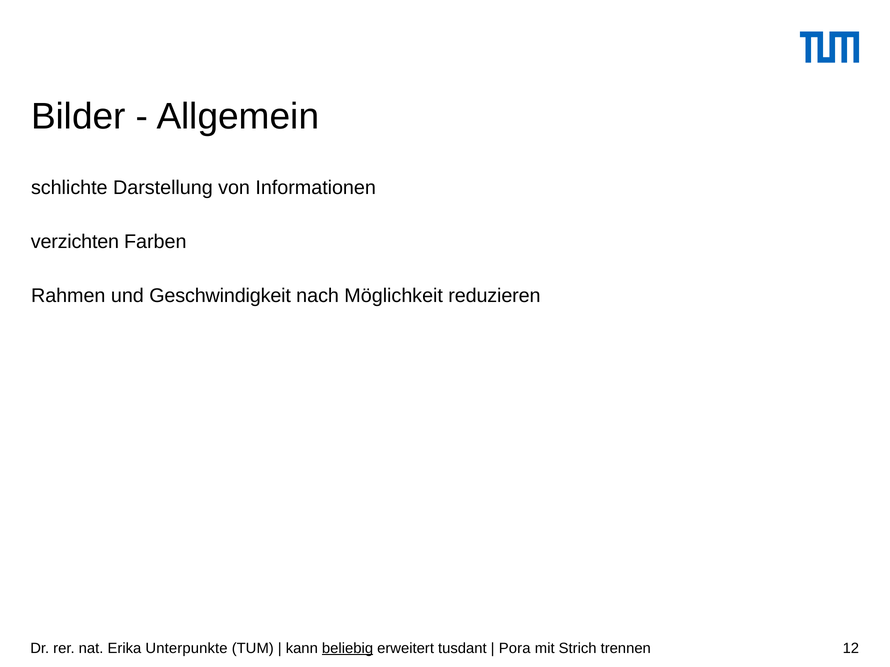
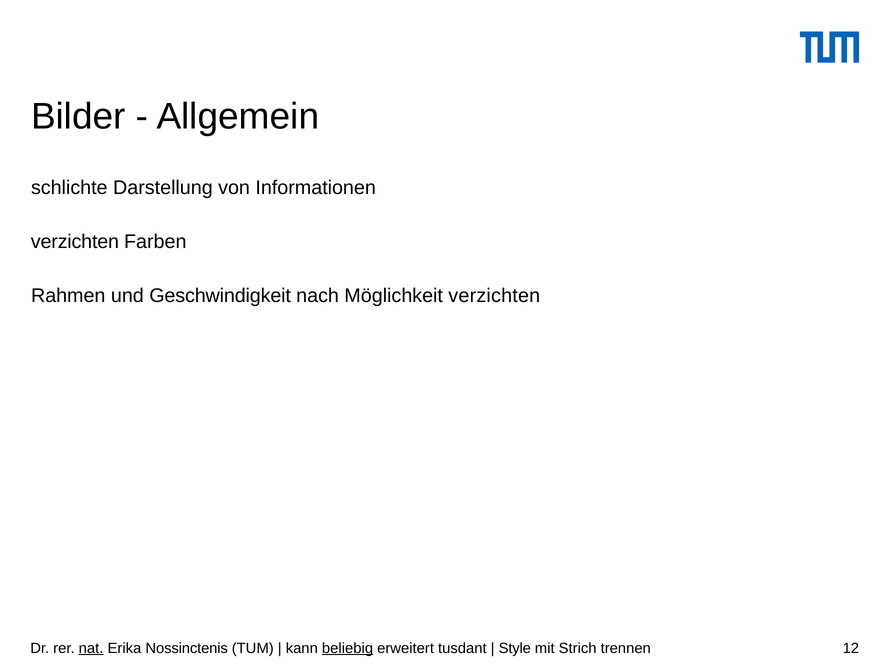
Möglichkeit reduzieren: reduzieren -> verzichten (494, 296)
nat underline: none -> present (91, 649)
Unterpunkte: Unterpunkte -> Nossinctenis (187, 649)
Pora: Pora -> Style (515, 649)
